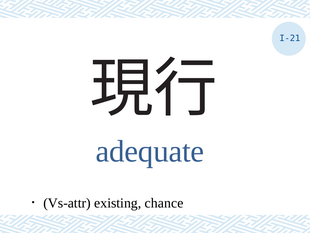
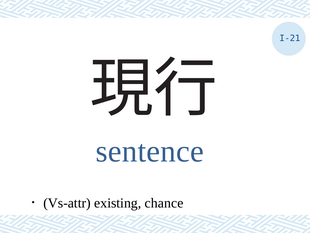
adequate: adequate -> sentence (150, 151)
